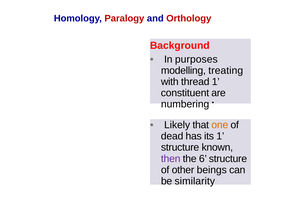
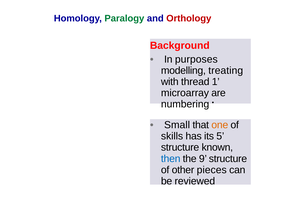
Paralogy colour: red -> green (124, 18)
constituent: constituent -> microarray (185, 93)
Likely: Likely -> Small (177, 125)
dead: dead -> skills (172, 136)
its 1: 1 -> 5 (220, 136)
then colour: purple -> blue (171, 159)
6: 6 -> 9 (203, 159)
beings: beings -> pieces (212, 170)
similarity: similarity -> reviewed (195, 181)
